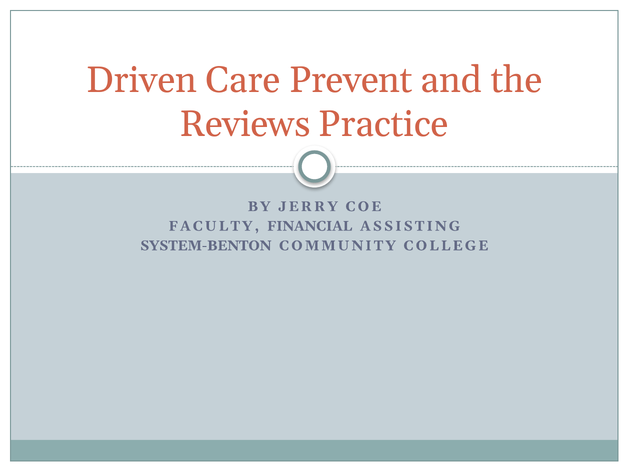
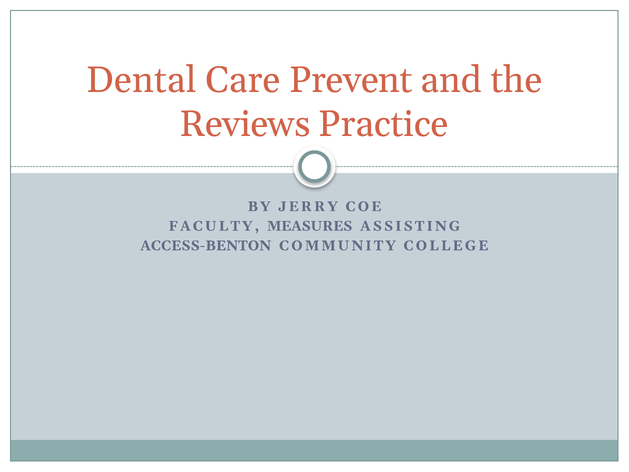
Driven: Driven -> Dental (141, 80)
FINANCIAL: FINANCIAL -> MEASURES (310, 226)
SYSTEM-BENTON: SYSTEM-BENTON -> ACCESS-BENTON (206, 246)
